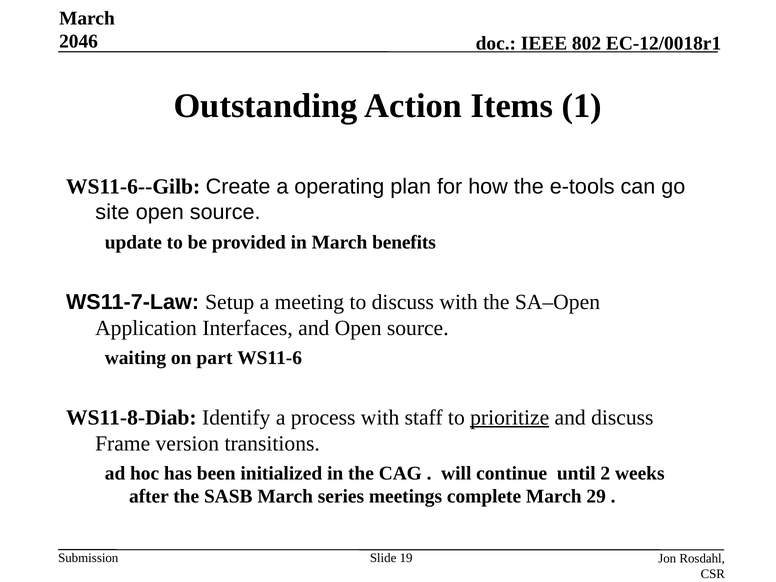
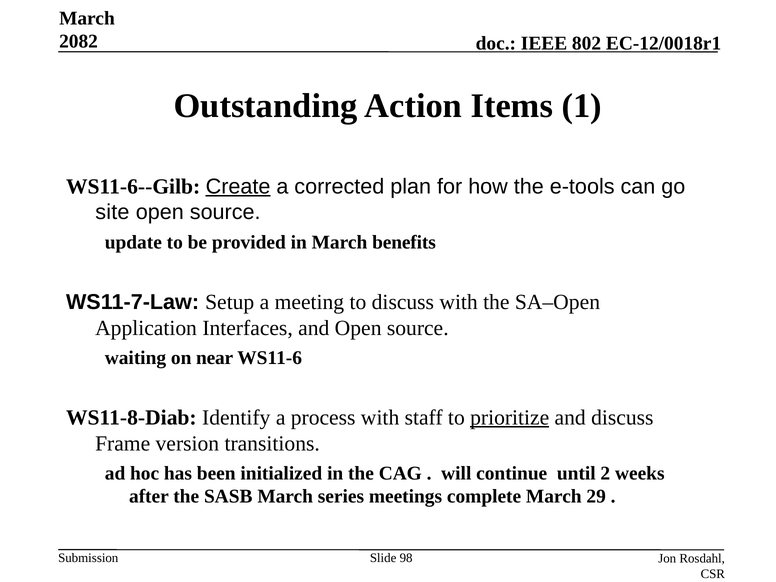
2046: 2046 -> 2082 (79, 41)
Create underline: none -> present (238, 186)
operating: operating -> corrected (339, 186)
part: part -> near (215, 358)
19: 19 -> 98 (406, 558)
